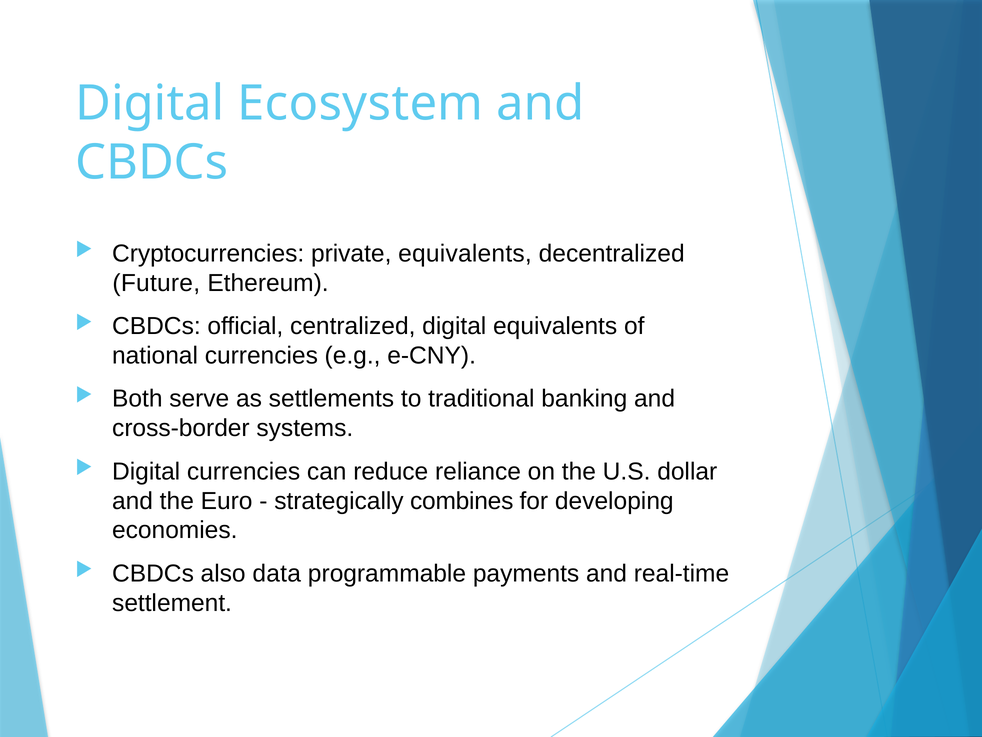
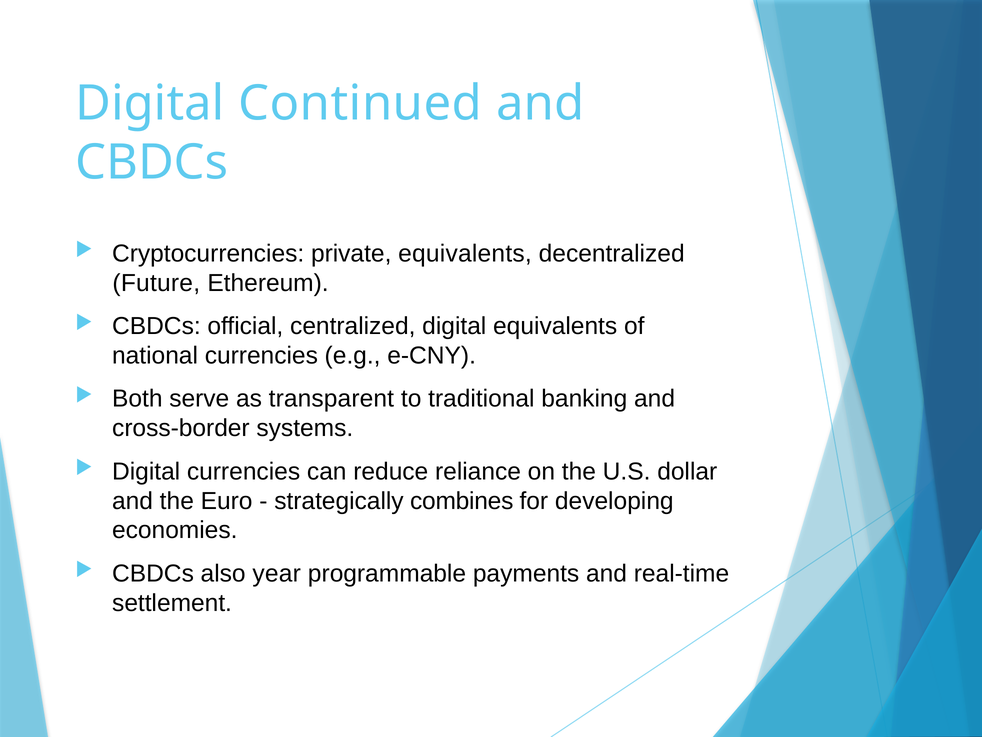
Ecosystem: Ecosystem -> Continued (360, 103)
settlements: settlements -> transparent (331, 399)
data: data -> year (277, 573)
